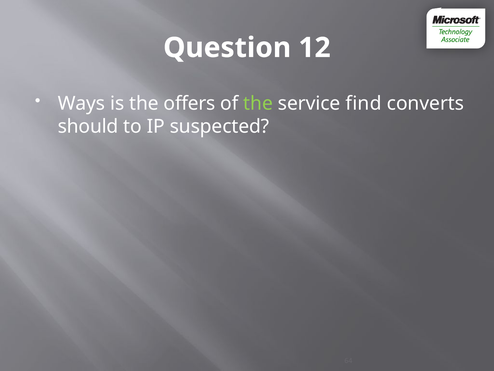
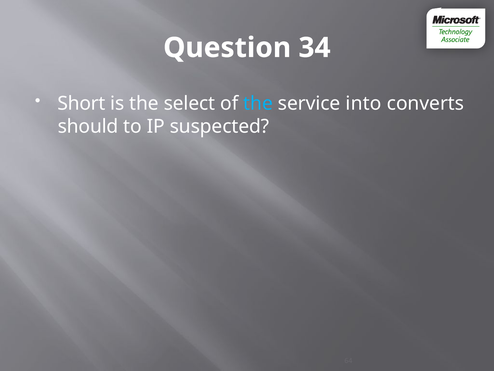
12: 12 -> 34 (315, 48)
Ways: Ways -> Short (82, 103)
offers: offers -> select (189, 103)
the colour: light green -> light blue (258, 103)
find: find -> into (364, 103)
